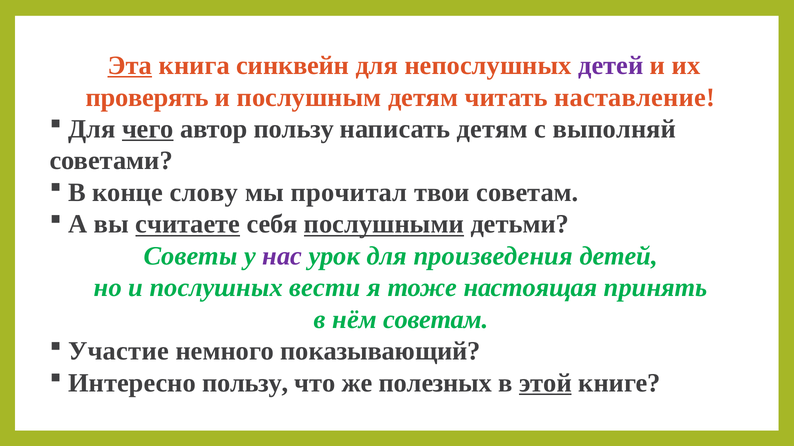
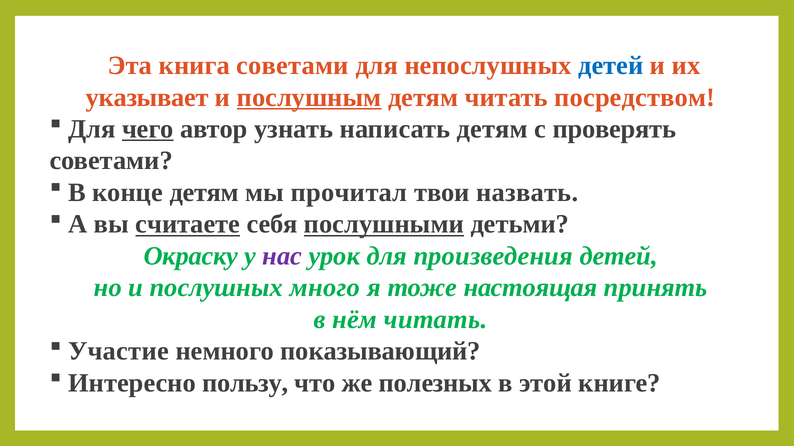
Эта underline: present -> none (130, 66)
книга синквейн: синквейн -> советами (293, 66)
детей colour: purple -> blue (611, 66)
проверять: проверять -> указывает (147, 97)
послушным underline: none -> present (309, 97)
наставление: наставление -> посредством (635, 97)
автор пользу: пользу -> узнать (294, 129)
выполняй: выполняй -> проверять (614, 129)
конце слову: слову -> детям (204, 193)
твои советам: советам -> назвать (527, 193)
Советы: Советы -> Окраску (191, 256)
вести: вести -> много (325, 288)
нём советам: советам -> читать (436, 320)
этой underline: present -> none (545, 383)
